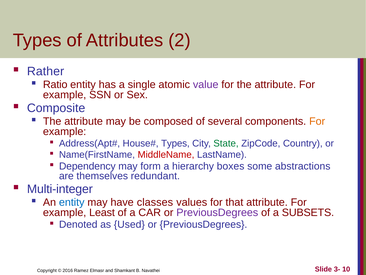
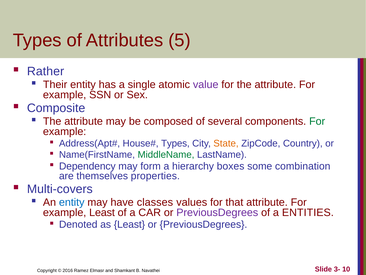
2: 2 -> 5 (179, 40)
Ratio: Ratio -> Their (55, 84)
For colour: orange -> green (317, 121)
State colour: green -> orange (226, 143)
MiddleName colour: red -> green (166, 154)
abstractions: abstractions -> combination (303, 166)
redundant: redundant -> properties (155, 176)
Multi-integer: Multi-integer -> Multi-covers (60, 189)
SUBSETS: SUBSETS -> ENTITIES (308, 212)
as Used: Used -> Least (129, 224)
